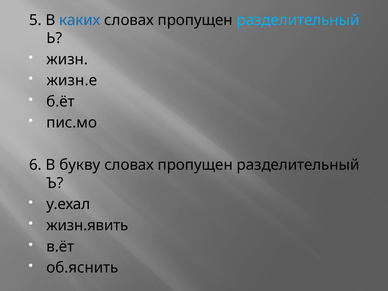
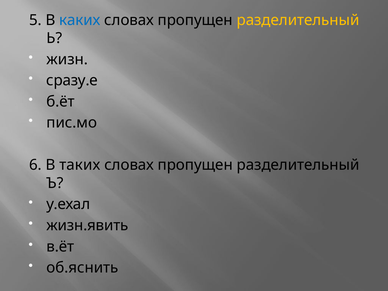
разделительный colour: light blue -> yellow (298, 20)
жизн.е: жизн.е -> сразу.е (72, 80)
букву: букву -> таких (80, 165)
